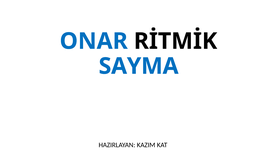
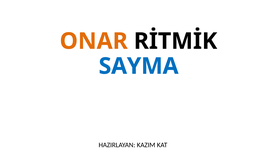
ONAR colour: blue -> orange (94, 41)
